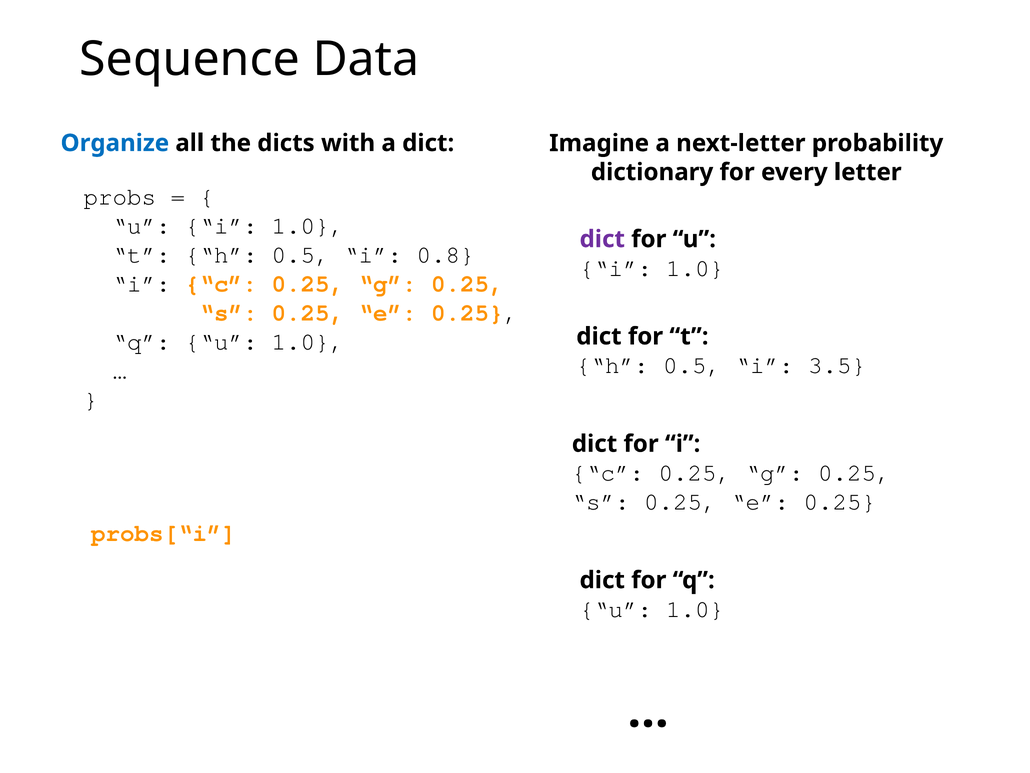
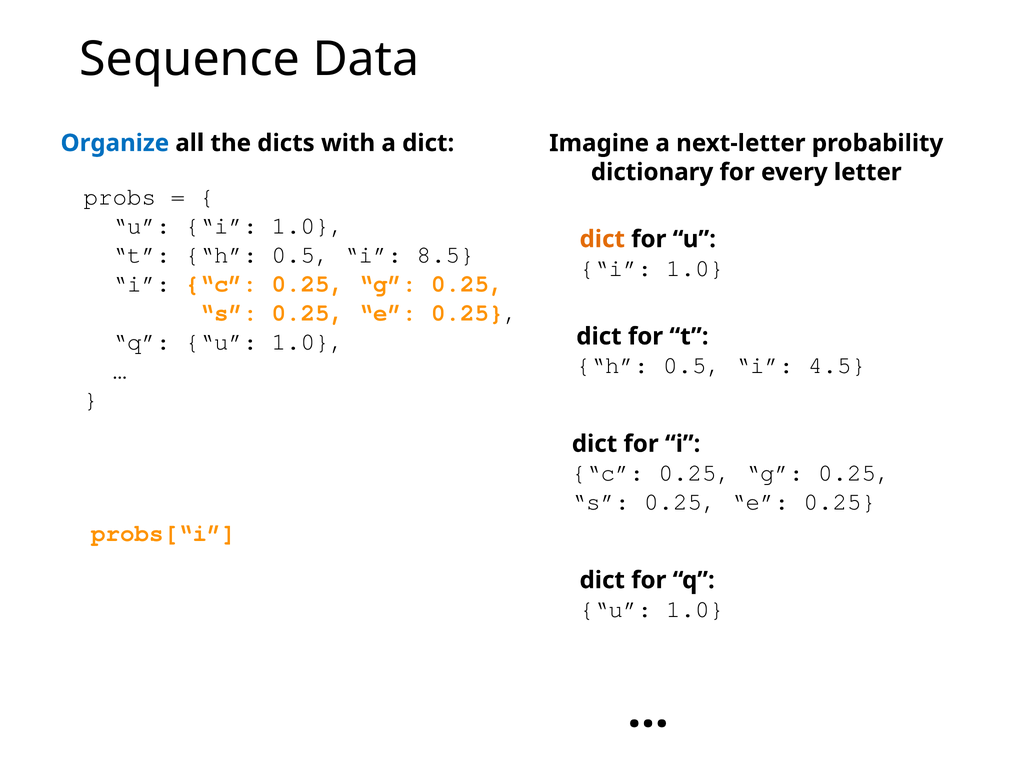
dict colour: purple -> orange (602, 239)
0.8: 0.8 -> 8.5 (446, 255)
3.5: 3.5 -> 4.5 (837, 365)
